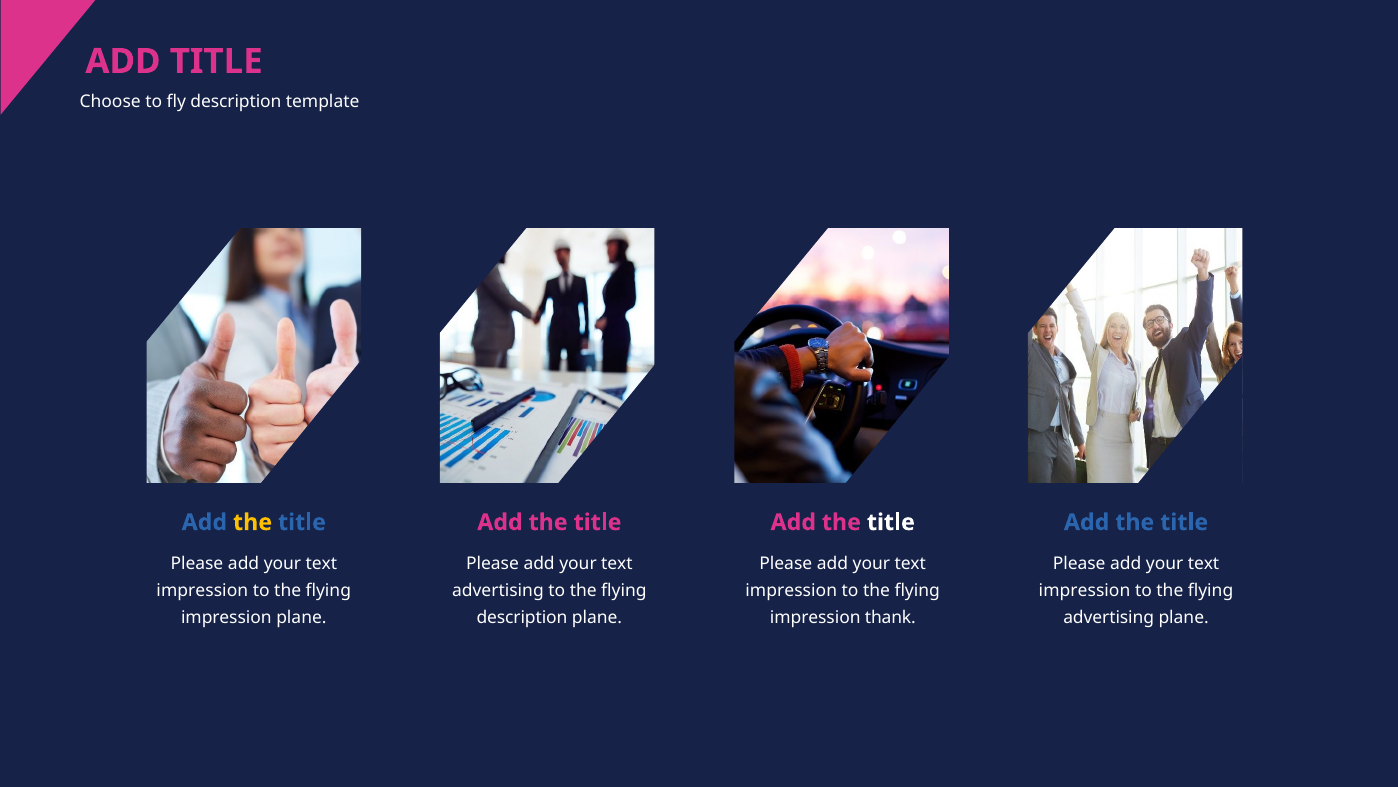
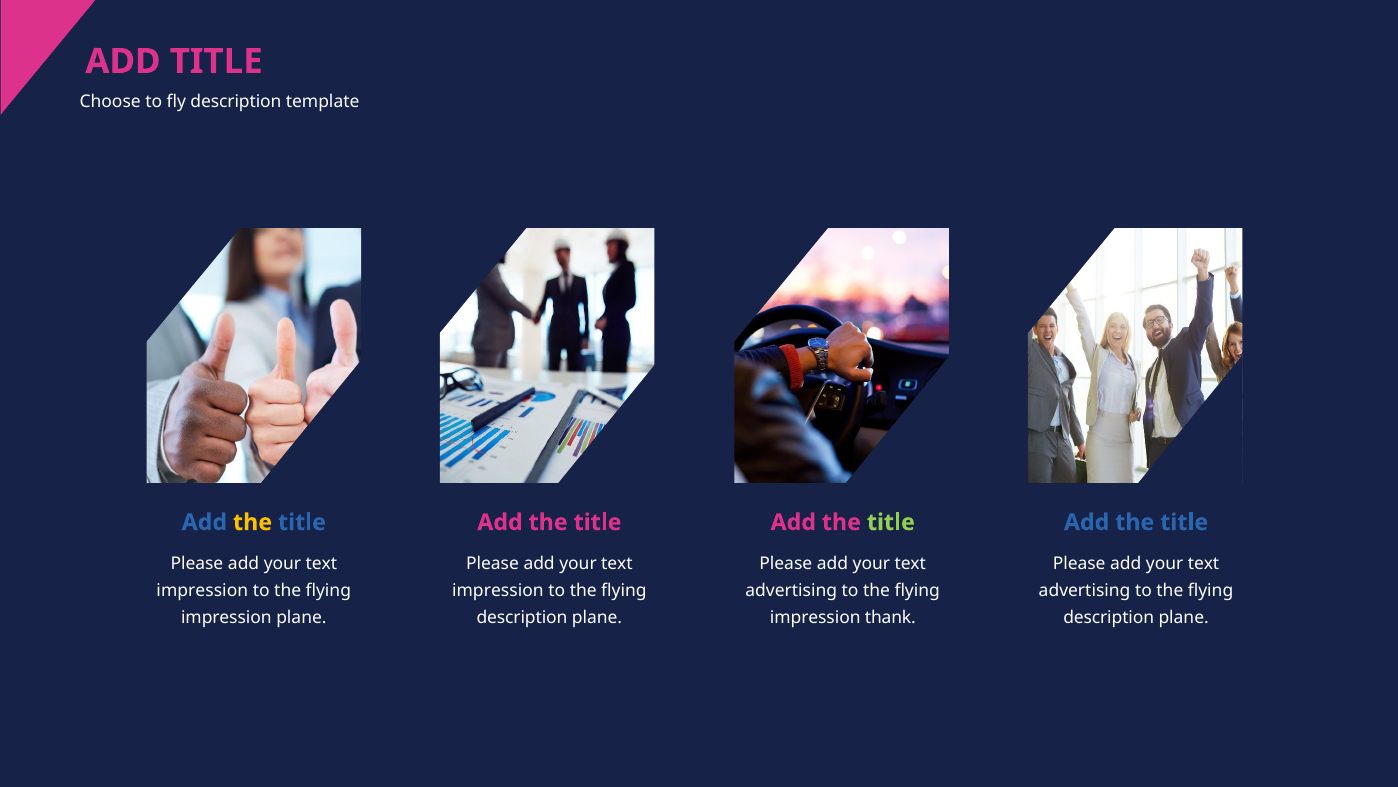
title colour: white -> light green (891, 522)
advertising: advertising -> impression (498, 590)
impression: impression -> advertising (791, 590)
impression: impression -> advertising (1085, 590)
advertising: advertising -> description (1109, 618)
